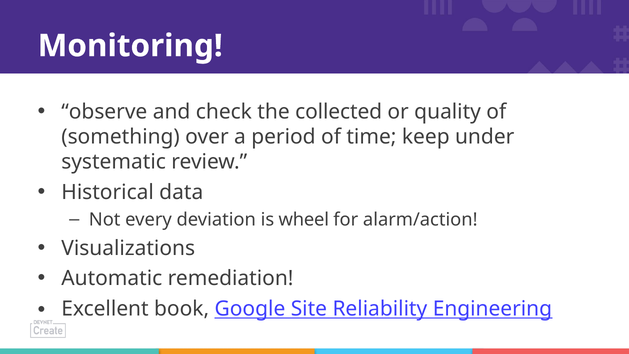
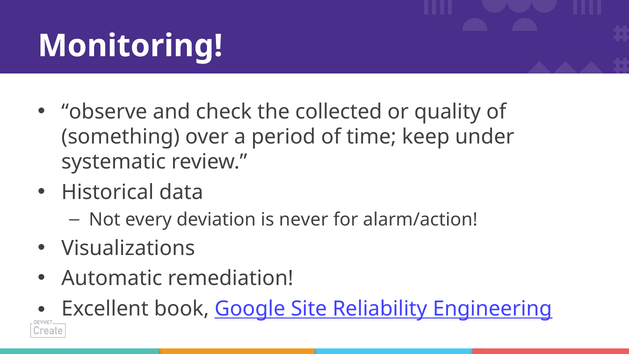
wheel: wheel -> never (304, 220)
